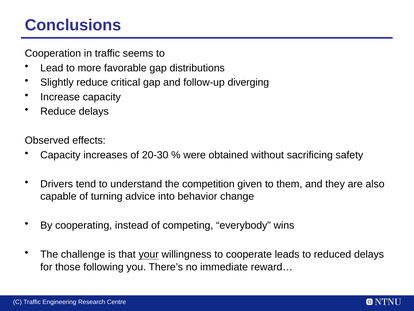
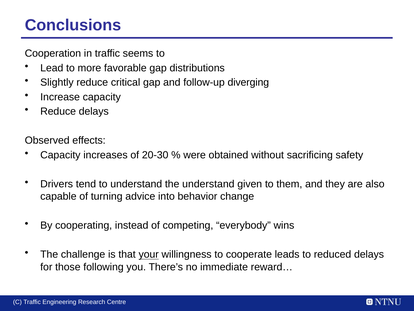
the competition: competition -> understand (208, 184)
